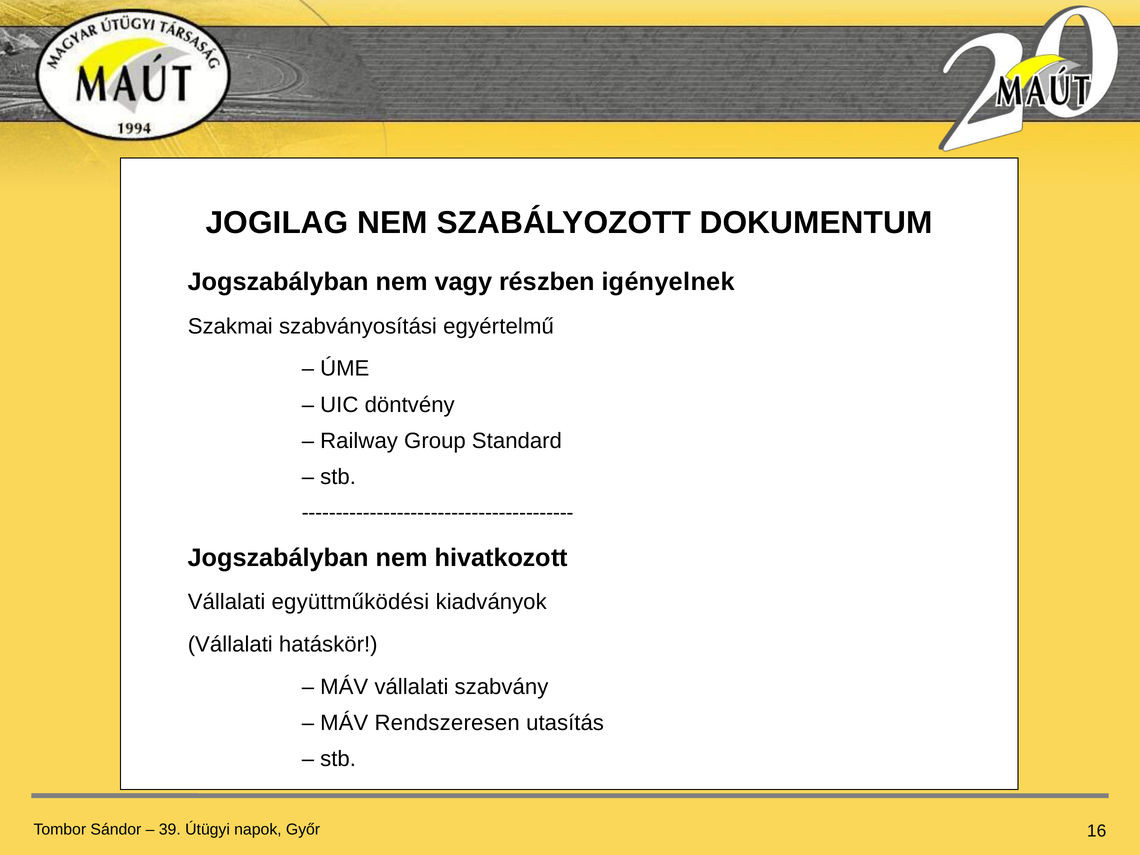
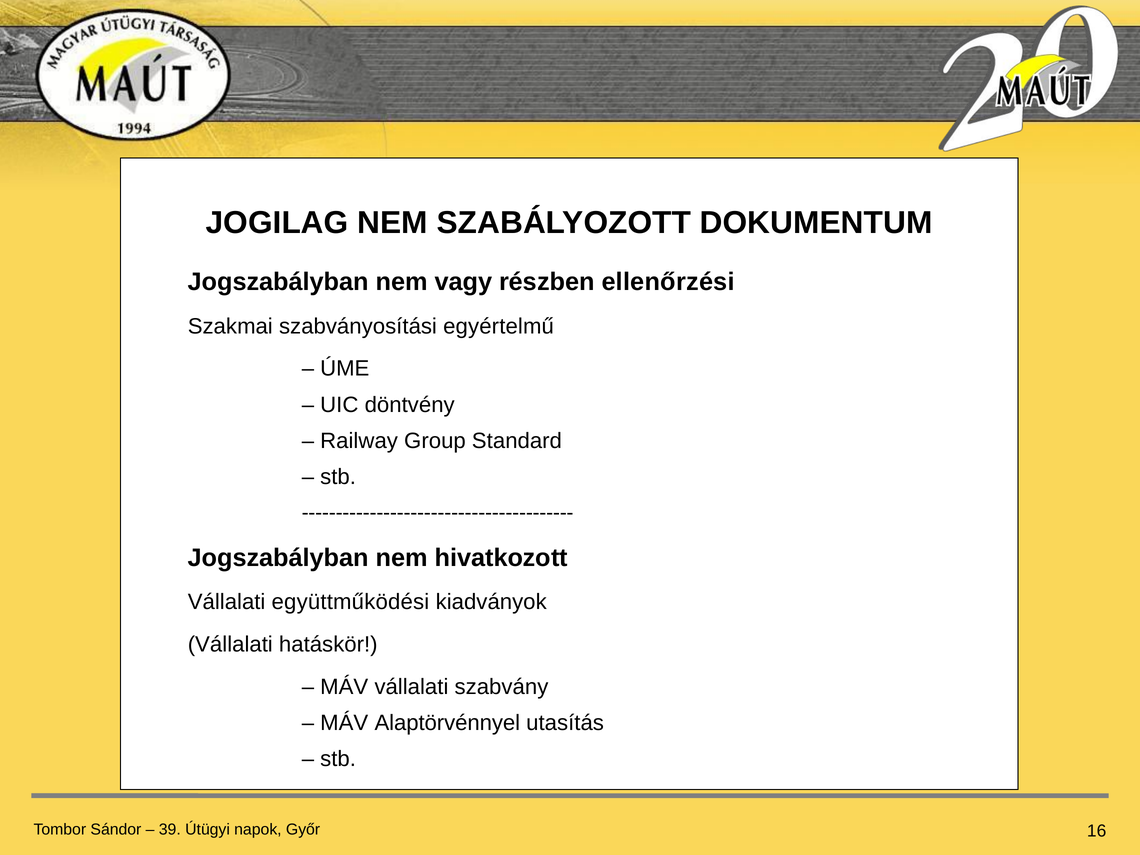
igényelnek: igényelnek -> ellenőrzési (668, 282)
Rendszeresen: Rendszeresen -> Alaptörvénnyel (447, 723)
